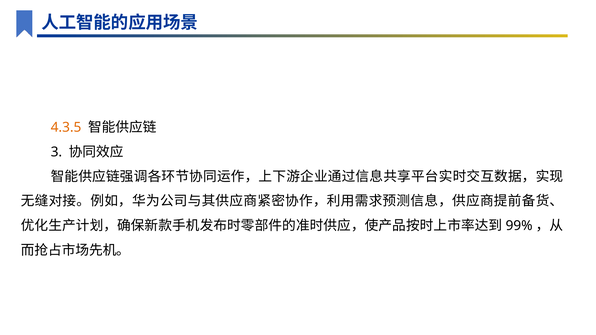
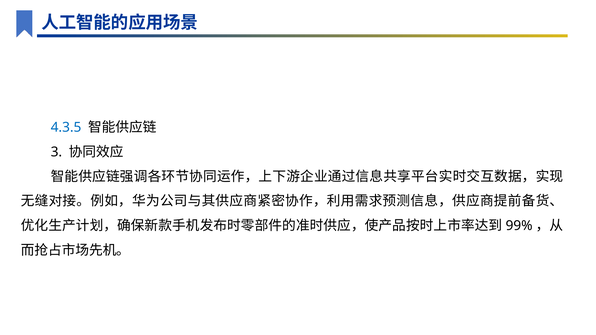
4.3.5 colour: orange -> blue (66, 128)
